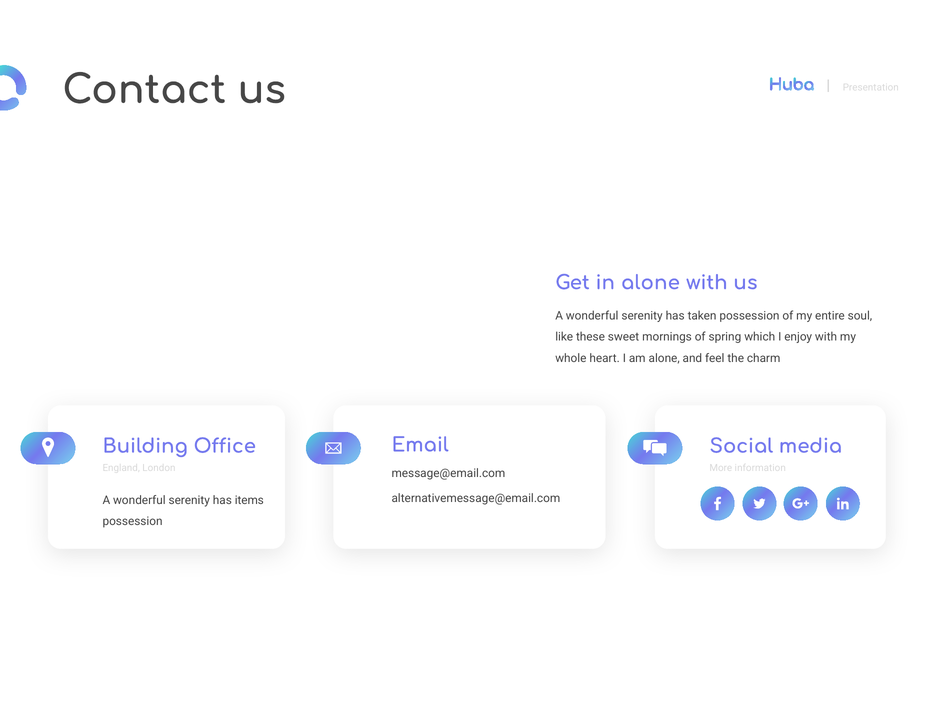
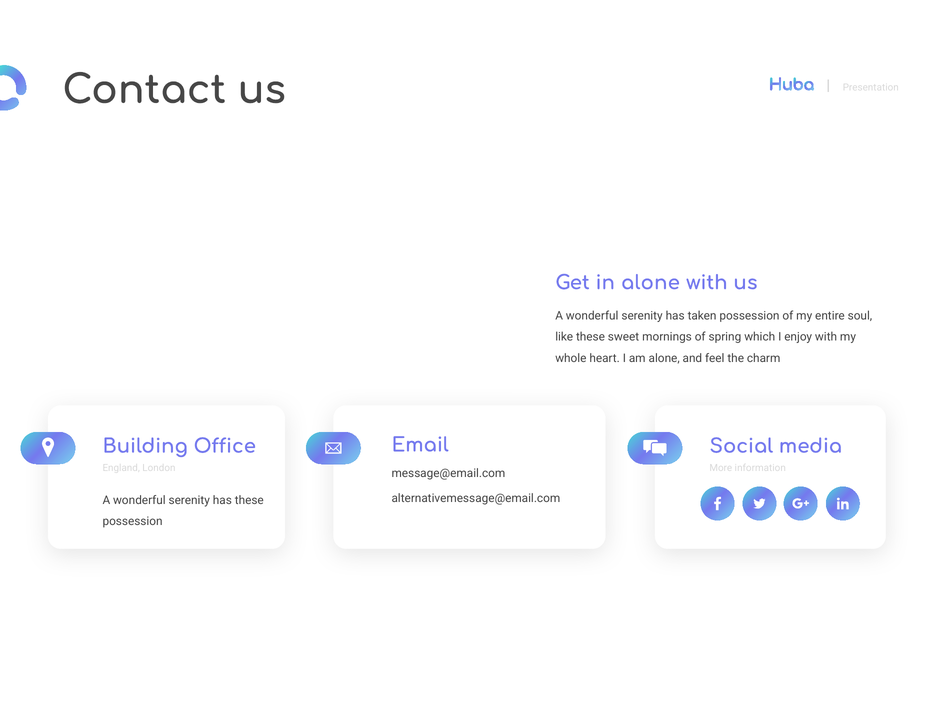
has items: items -> these (249, 500)
